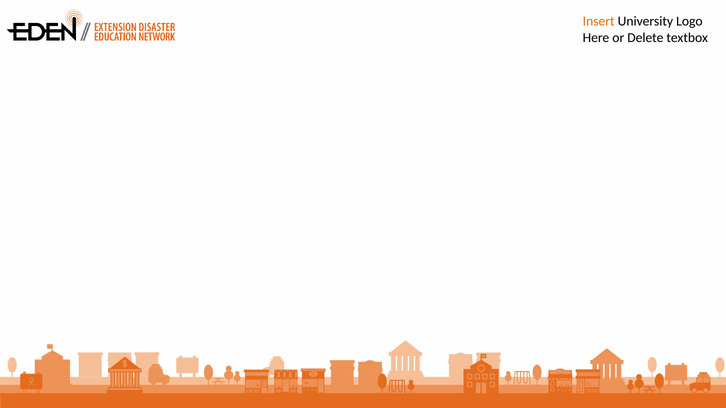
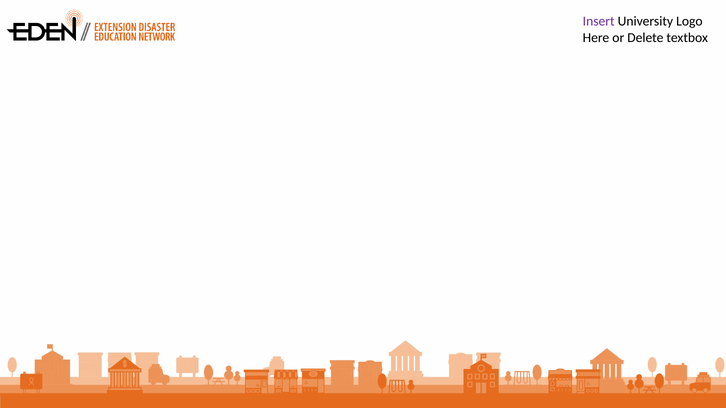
Insert colour: orange -> purple (599, 21)
